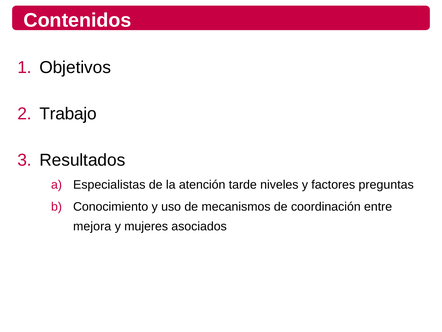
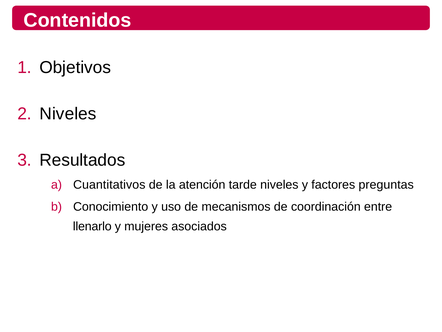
Trabajo: Trabajo -> Niveles (68, 114)
Especialistas: Especialistas -> Cuantitativos (109, 184)
mejora: mejora -> llenarlo (92, 226)
